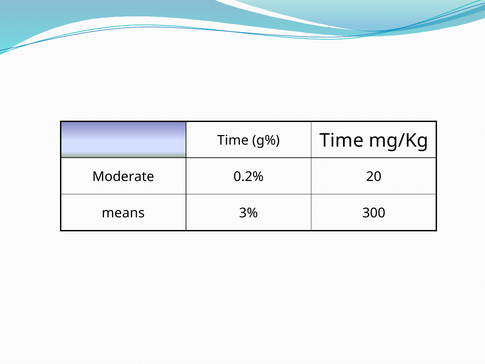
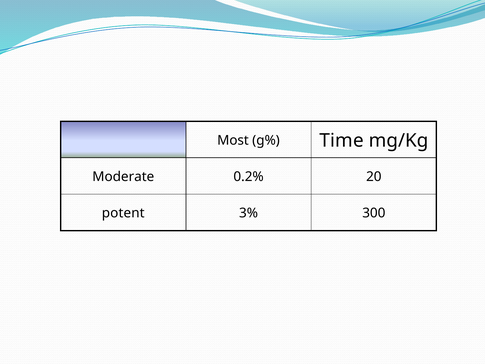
Time: Time -> Most (233, 140)
means: means -> potent (123, 213)
